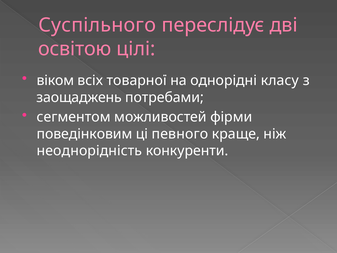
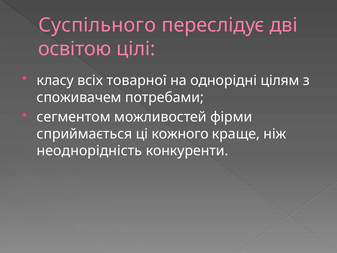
віком: віком -> класу (55, 80)
класу: класу -> цілям (280, 80)
заощаджень: заощаджень -> споживачем (79, 97)
поведінковим: поведінковим -> сприймається (84, 134)
певного: певного -> кожного (180, 134)
